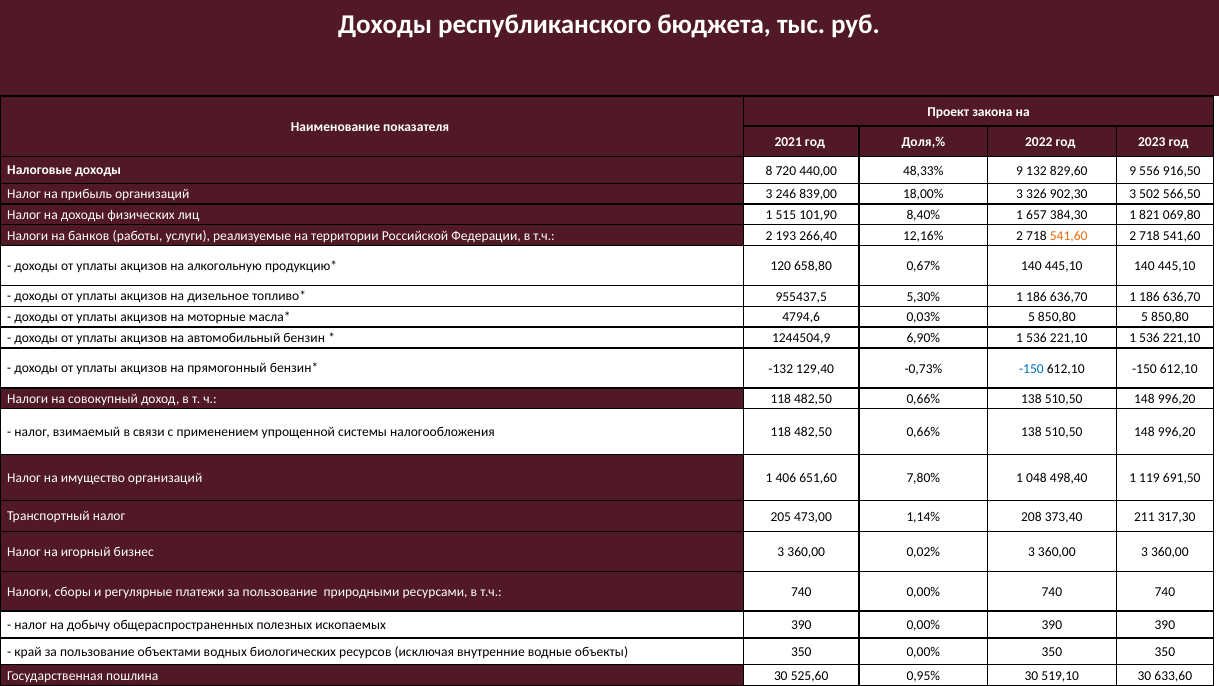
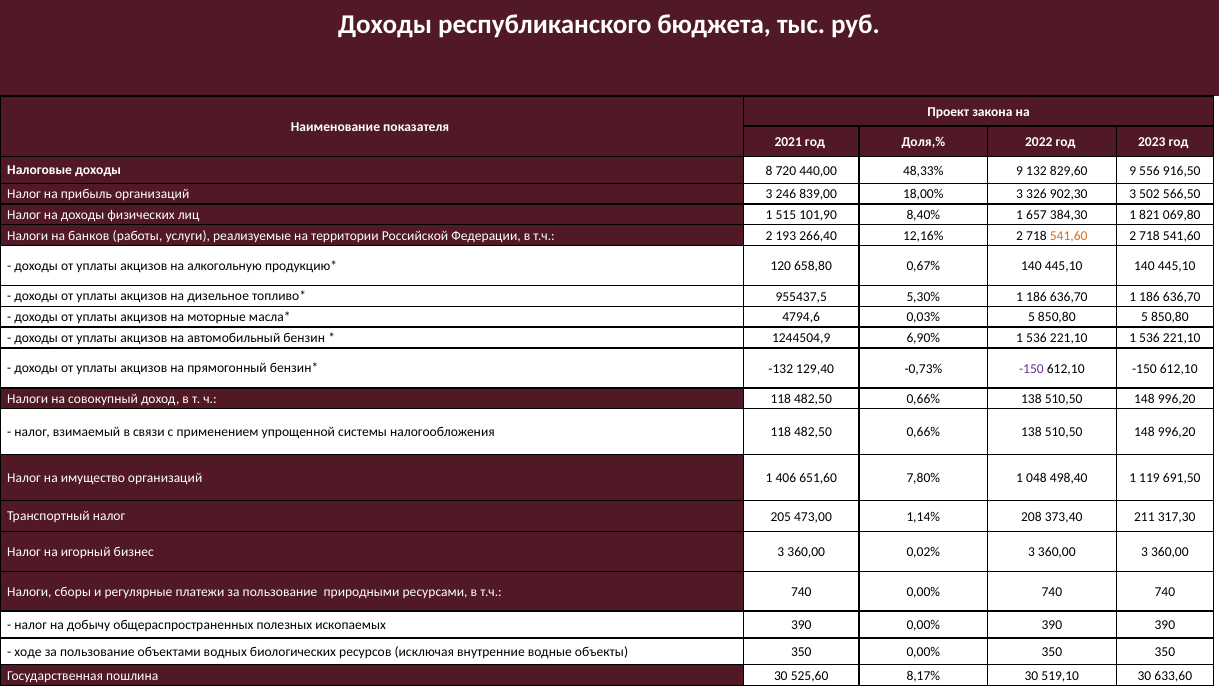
-150 colour: blue -> purple (1031, 369)
край: край -> ходе (28, 652)
0,95%: 0,95% -> 8,17% (923, 676)
